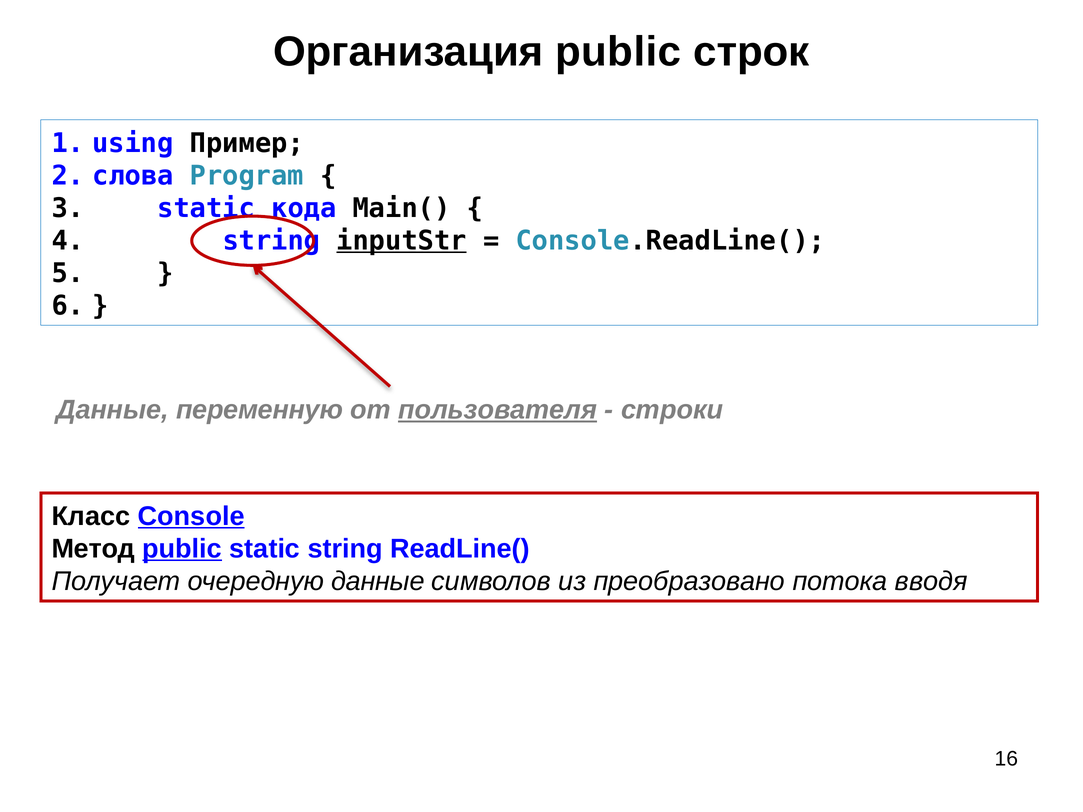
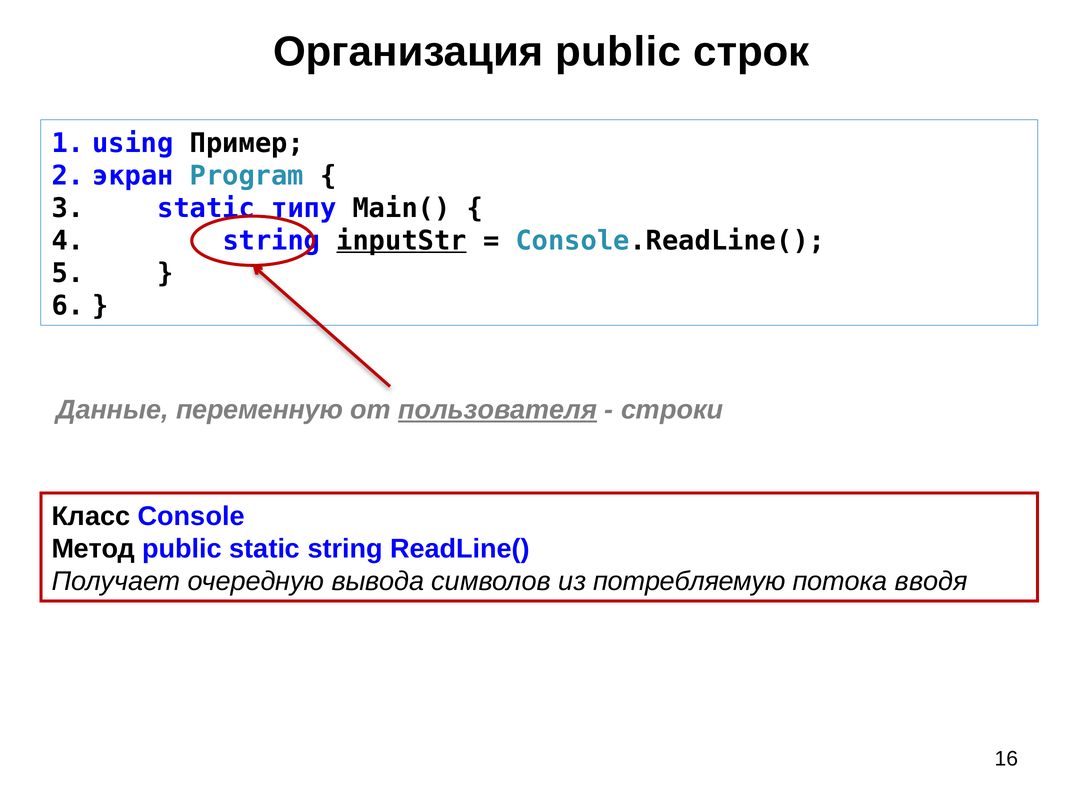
слова: слова -> экран (133, 176)
кода: кода -> типу (304, 208)
Console underline: present -> none (191, 516)
public underline: present -> none (182, 549)
очередную данные: данные -> вывода (378, 581)
преобразовано: преобразовано -> потребляемую (689, 581)
